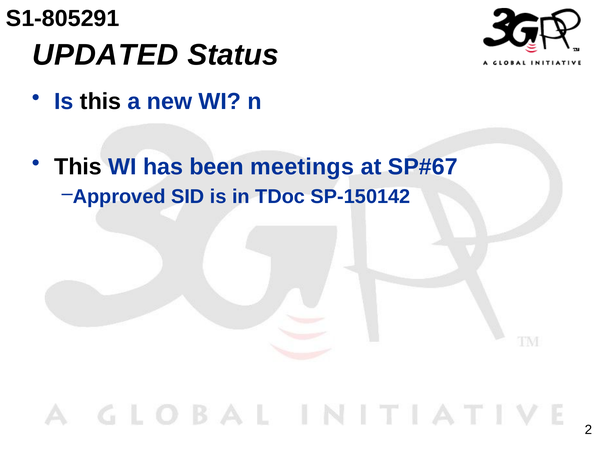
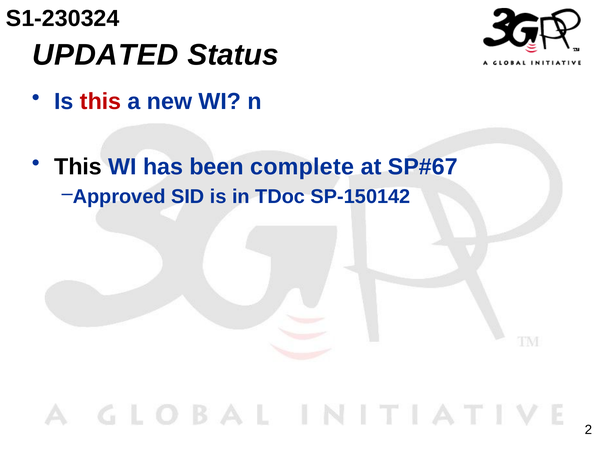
S1-805291: S1-805291 -> S1-230324 (63, 19)
this colour: black -> red (101, 101)
meetings: meetings -> complete (302, 167)
